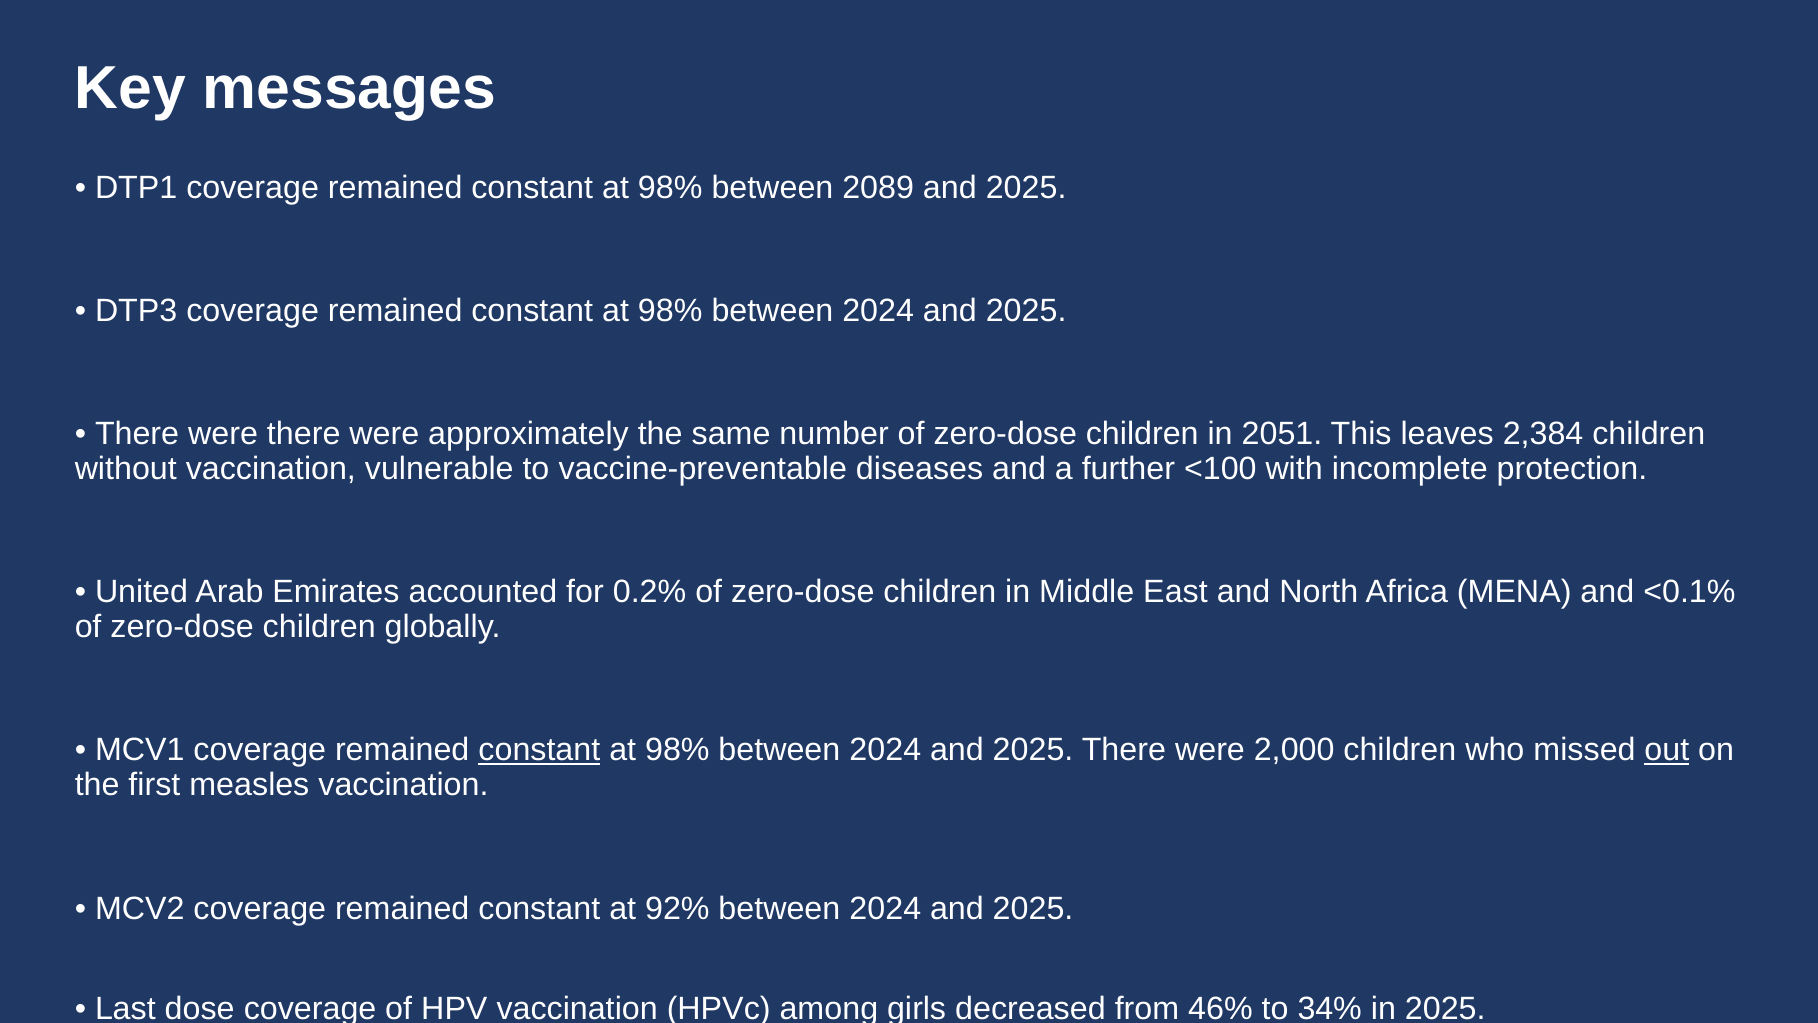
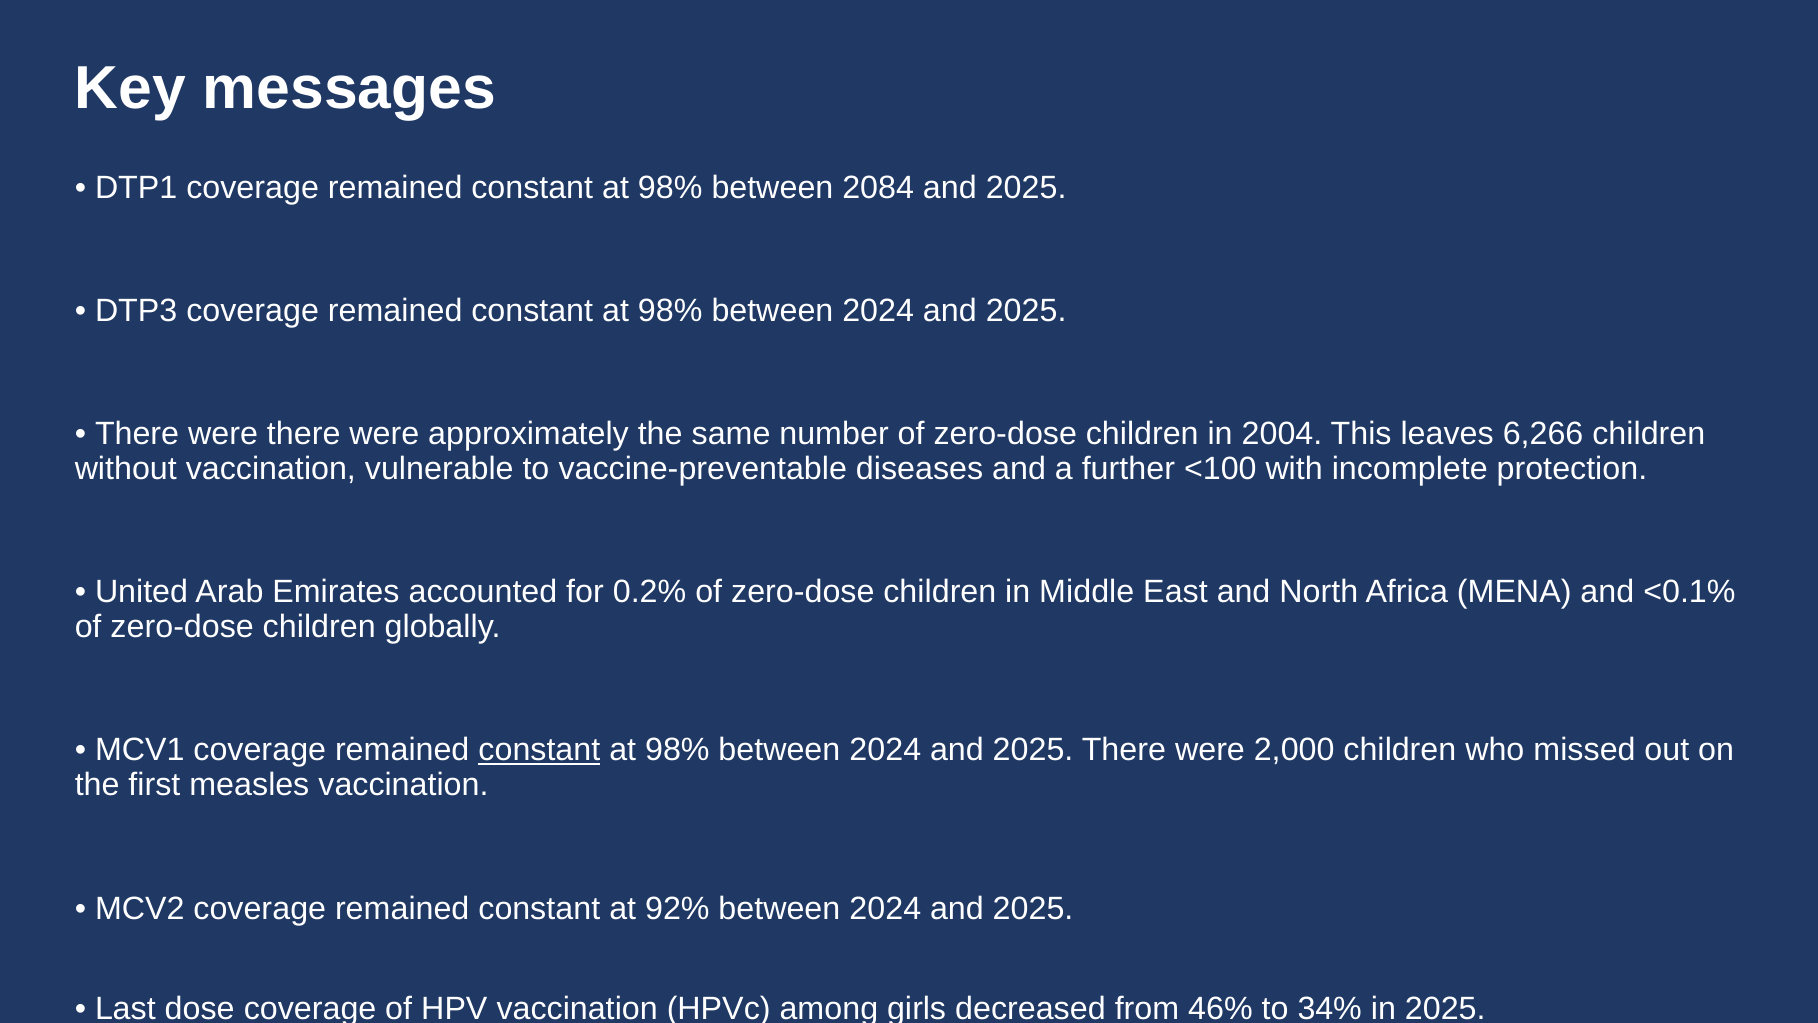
2089: 2089 -> 2084 (878, 188)
2051: 2051 -> 2004 (1282, 434)
2,384: 2,384 -> 6,266 (1543, 434)
out underline: present -> none (1667, 750)
